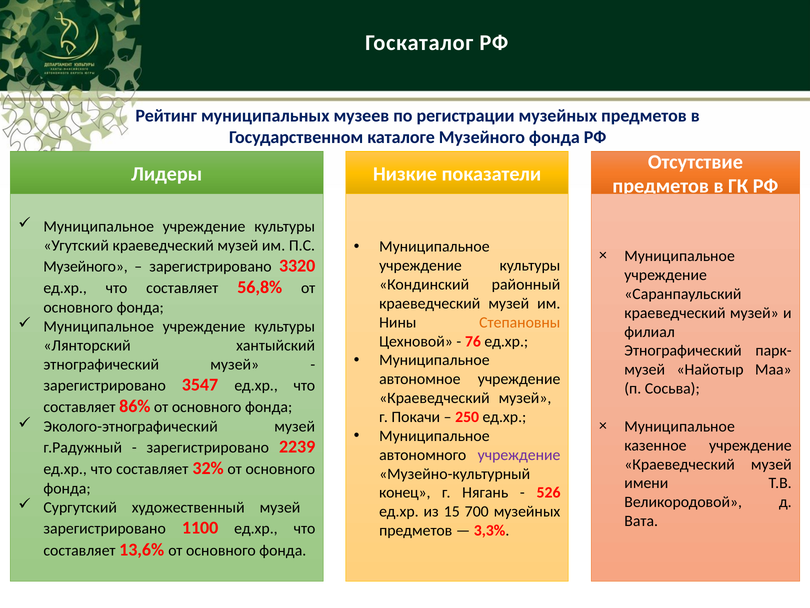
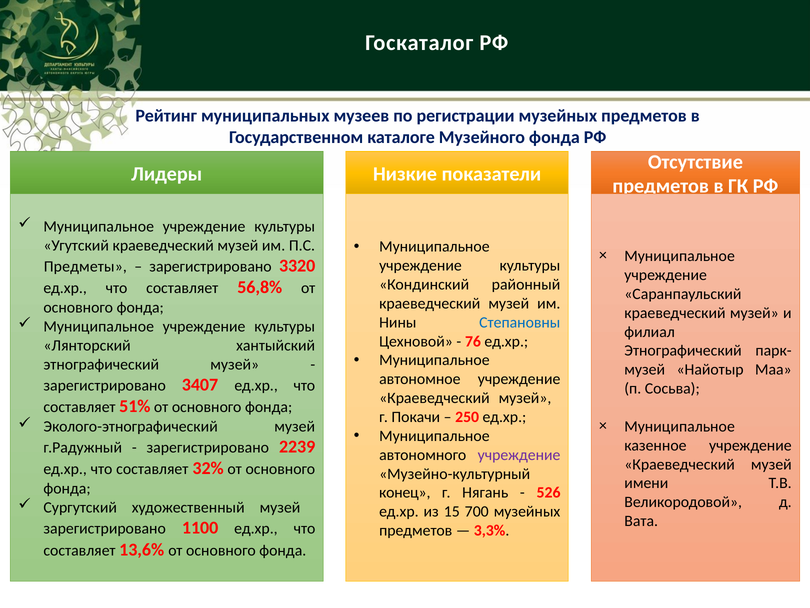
Музейного: Музейного -> Предметы (85, 266)
Степановны colour: orange -> blue (520, 322)
3547: 3547 -> 3407 (200, 384)
86%: 86% -> 51% (135, 406)
